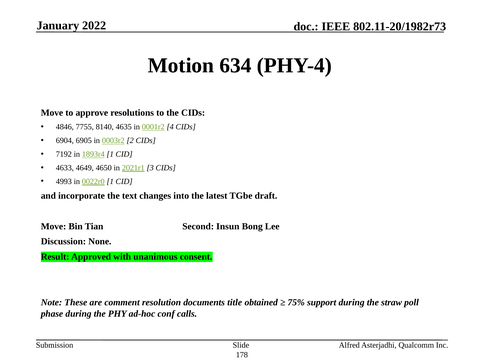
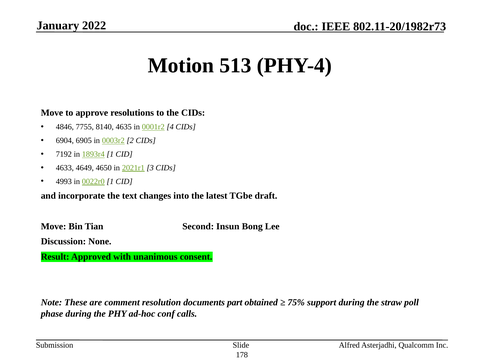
634: 634 -> 513 (236, 65)
title: title -> part (235, 302)
